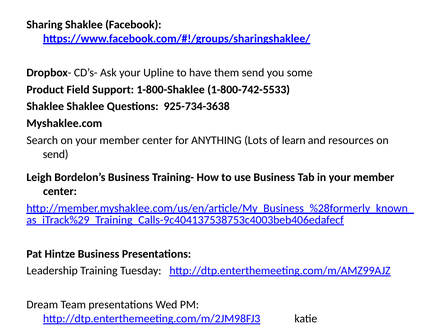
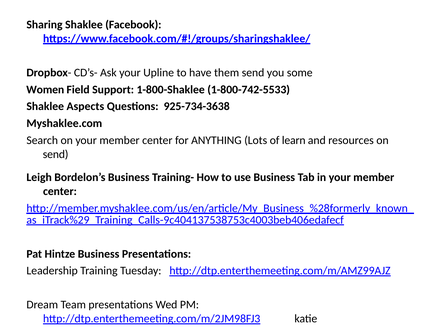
Product: Product -> Women (45, 90)
Shaklee Shaklee: Shaklee -> Aspects (85, 106)
